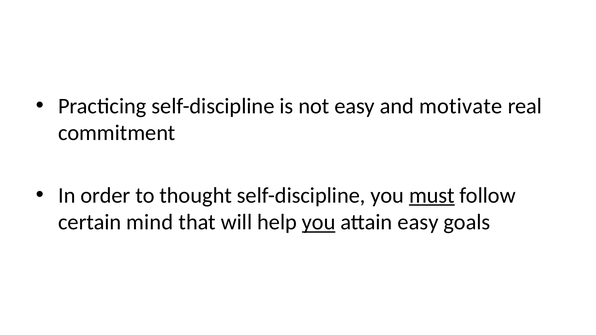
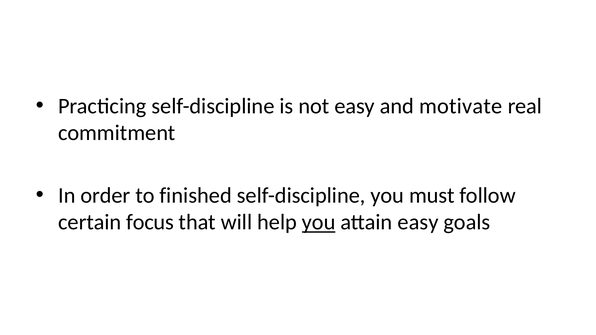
thought: thought -> finished (196, 196)
must underline: present -> none (432, 196)
mind: mind -> focus (150, 222)
